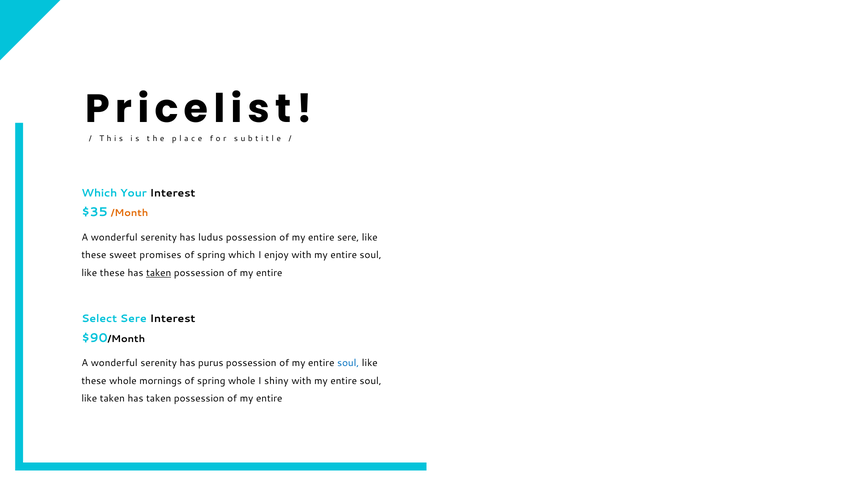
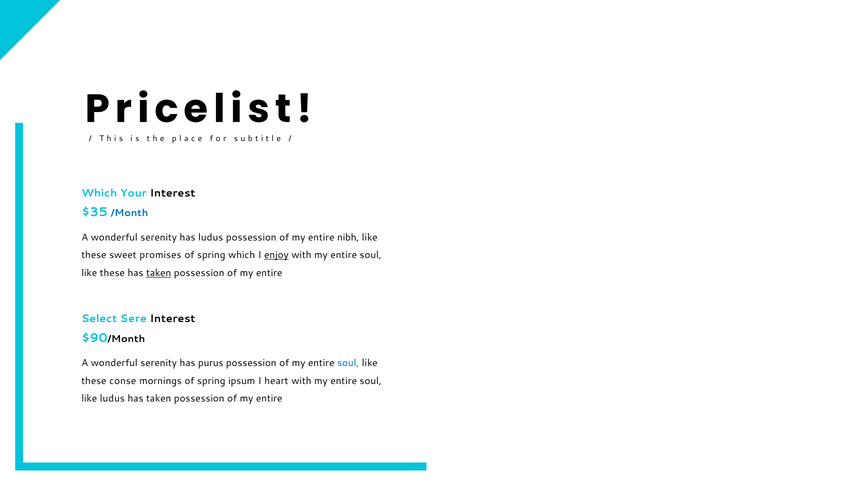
/Month colour: orange -> blue (130, 213)
entire sere: sere -> nibh (348, 237)
enjoy underline: none -> present (276, 255)
these whole: whole -> conse (123, 381)
spring whole: whole -> ipsum (242, 381)
shiny: shiny -> heart (276, 381)
like taken: taken -> ludus (112, 399)
